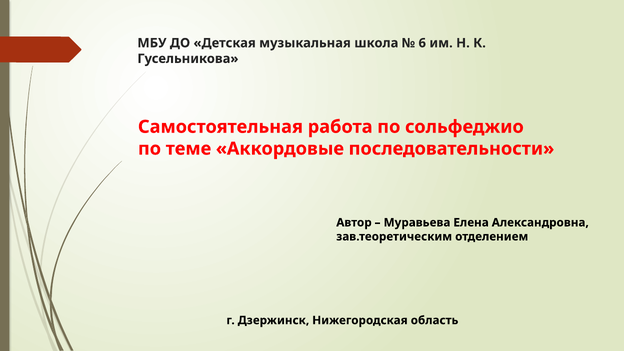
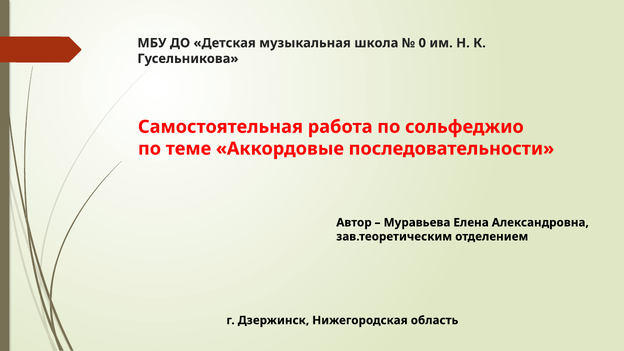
6: 6 -> 0 (422, 43)
